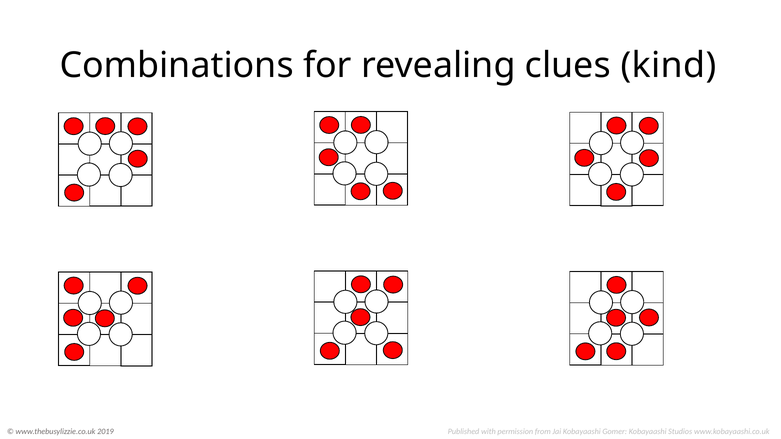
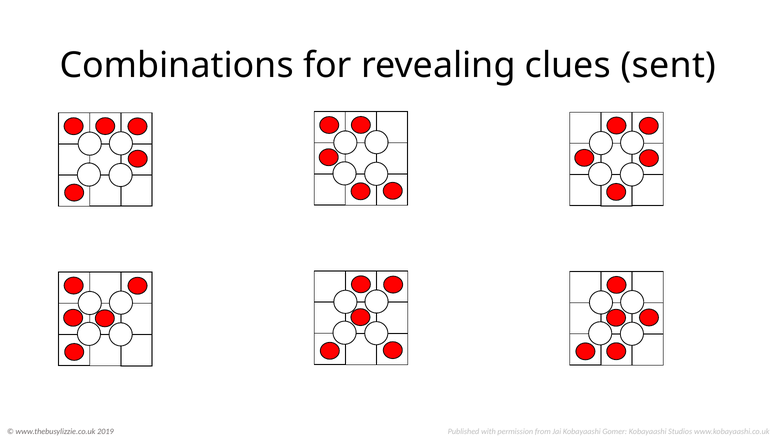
kind: kind -> sent (668, 66)
